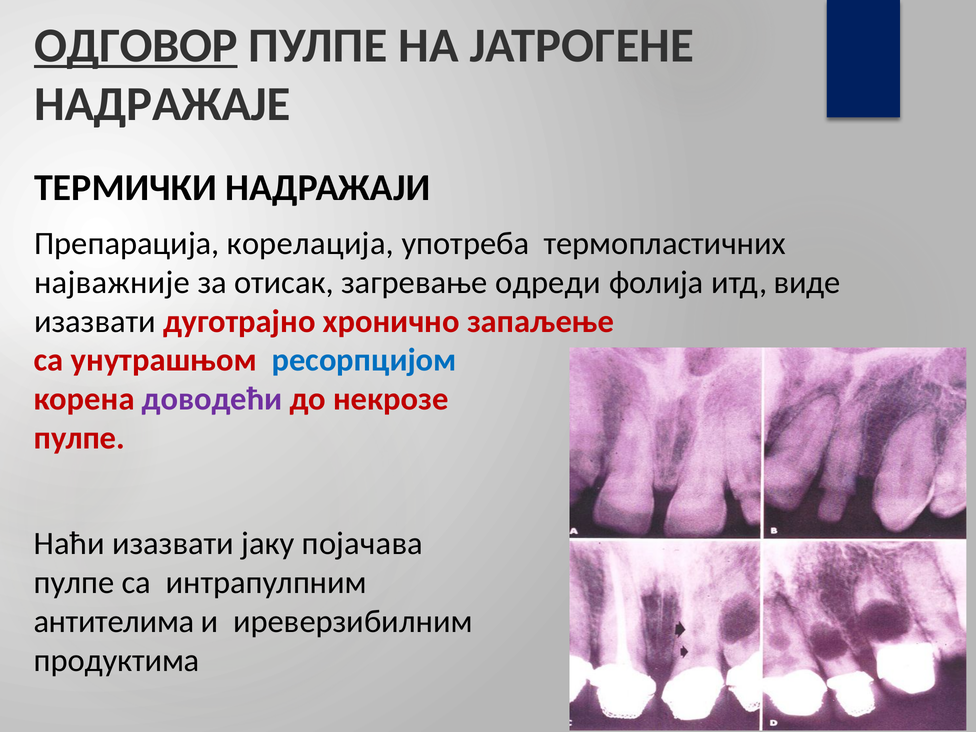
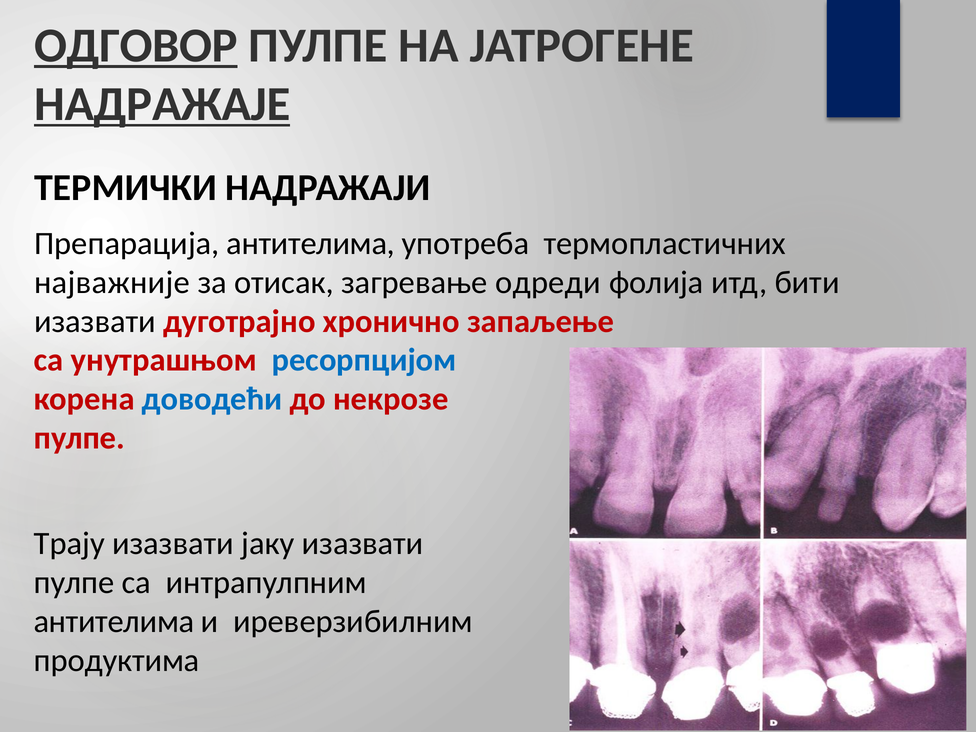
НАДРАЖАЈЕ underline: none -> present (162, 104)
Препарација корелација: корелација -> антителима (311, 243)
виде: виде -> бити (807, 282)
доводећи colour: purple -> blue (212, 399)
Наћи: Наћи -> Трају (69, 543)
јаку појачава: појачава -> изазвати (363, 543)
